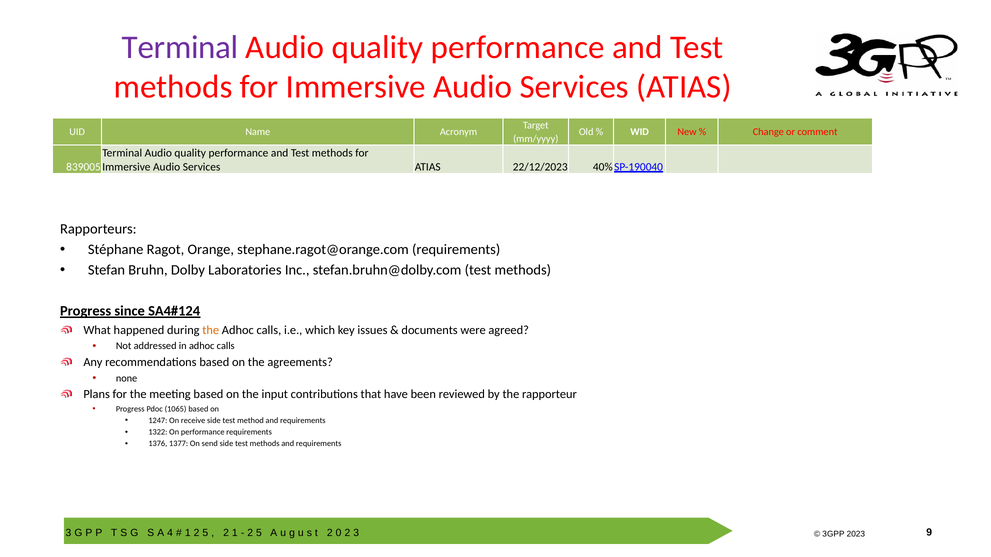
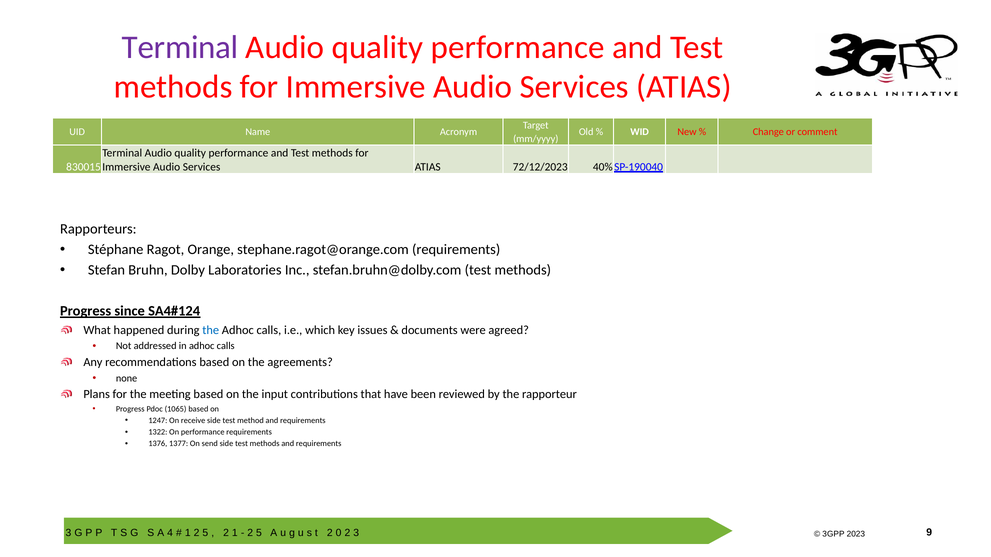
839005: 839005 -> 830015 (84, 167)
22/12/2023: 22/12/2023 -> 72/12/2023 (540, 167)
the colour: orange -> blue (211, 330)
